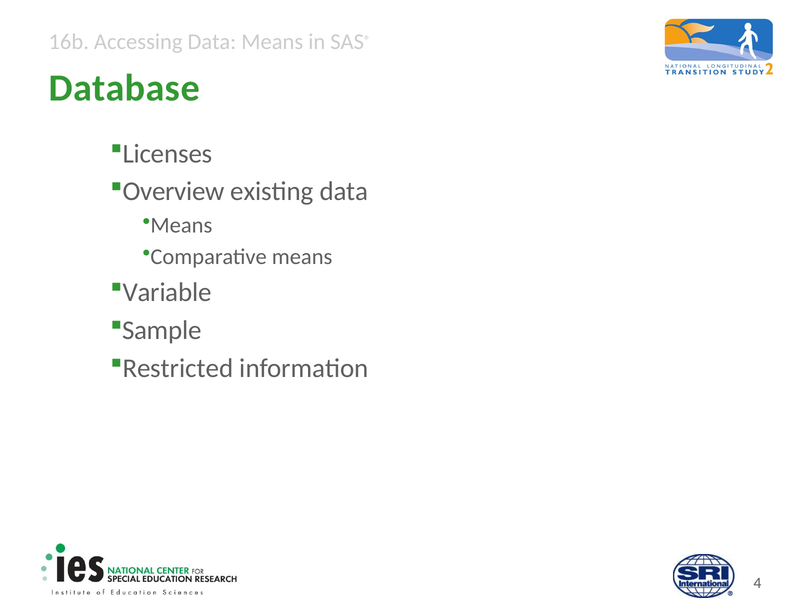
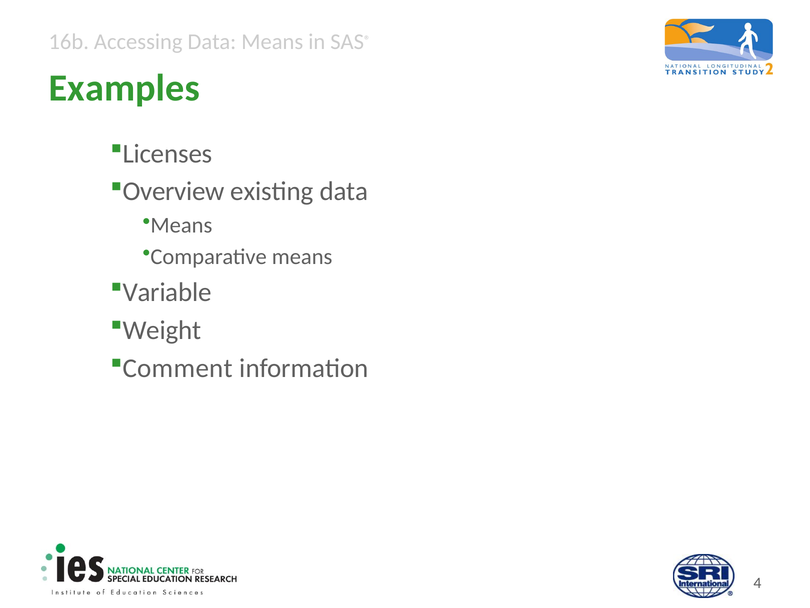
Database: Database -> Examples (124, 88)
Sample: Sample -> Weight (162, 330)
Restricted: Restricted -> Comment (178, 368)
